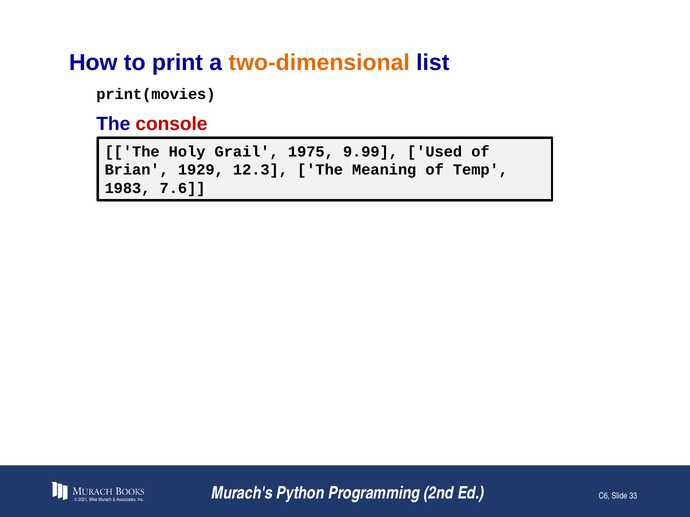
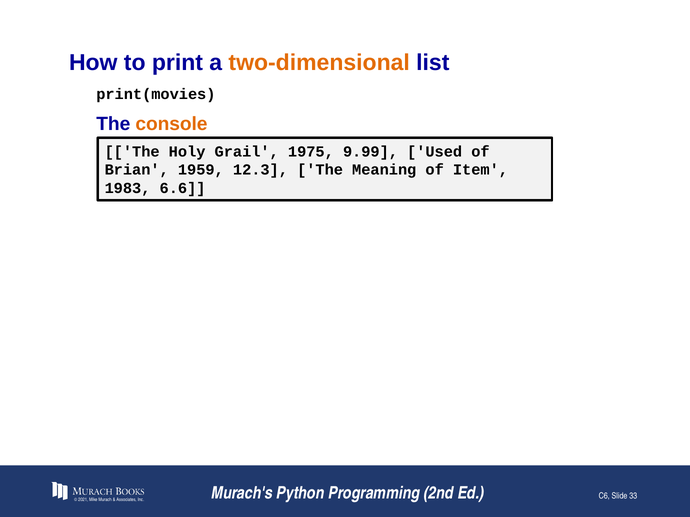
console colour: red -> orange (171, 124)
1929: 1929 -> 1959 (201, 170)
Temp: Temp -> Item (480, 170)
7.6: 7.6 -> 6.6 (183, 188)
